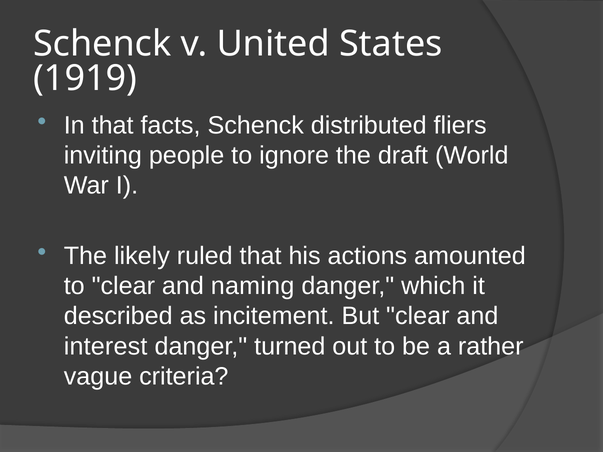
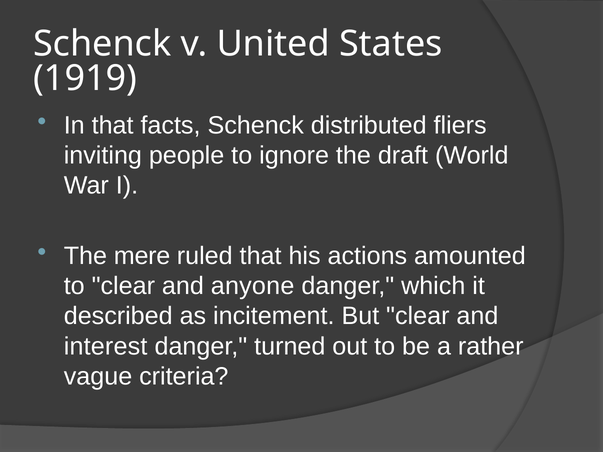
likely: likely -> mere (142, 256)
naming: naming -> anyone (253, 286)
